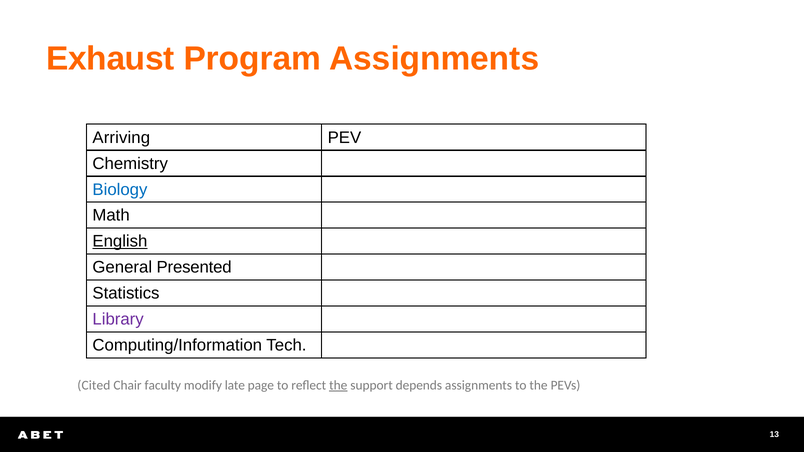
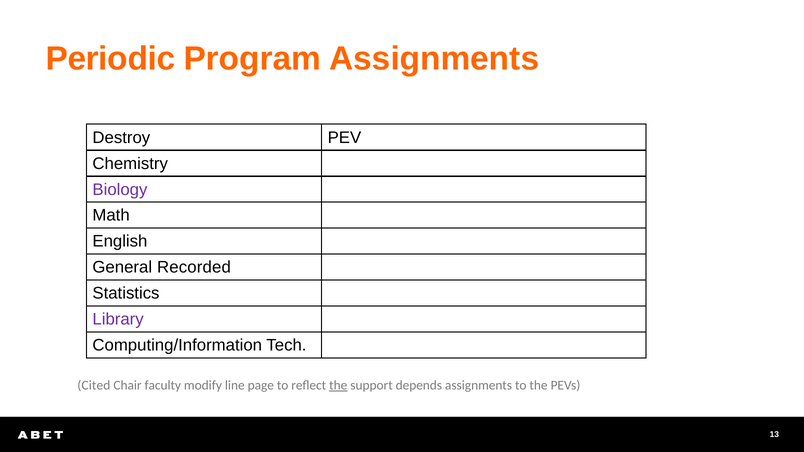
Exhaust: Exhaust -> Periodic (110, 59)
Arriving: Arriving -> Destroy (121, 138)
Biology colour: blue -> purple (120, 190)
English underline: present -> none (120, 242)
Presented: Presented -> Recorded (194, 268)
late: late -> line (235, 386)
